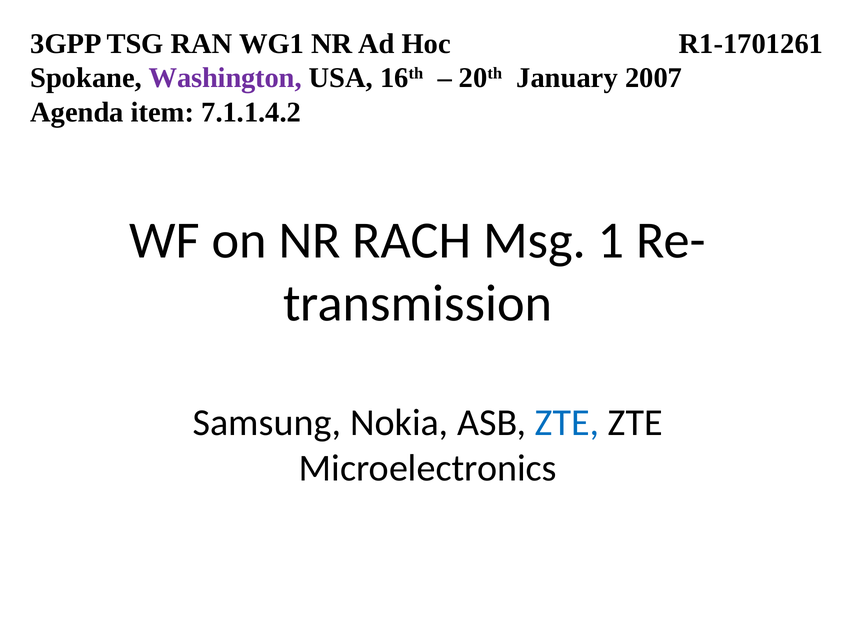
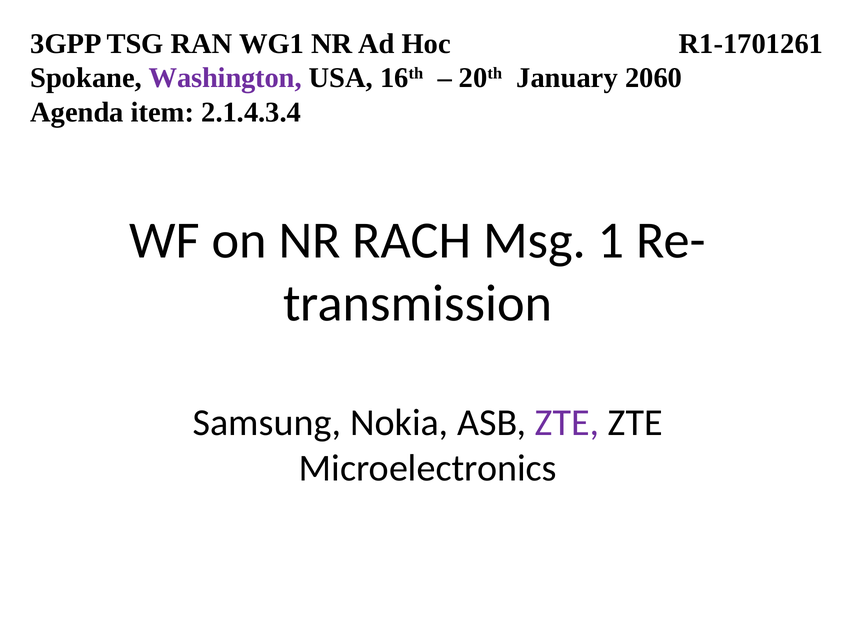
2007: 2007 -> 2060 (654, 78)
7.1.1.4.2: 7.1.1.4.2 -> 2.1.4.3.4 (251, 112)
ZTE colour: blue -> purple (567, 423)
